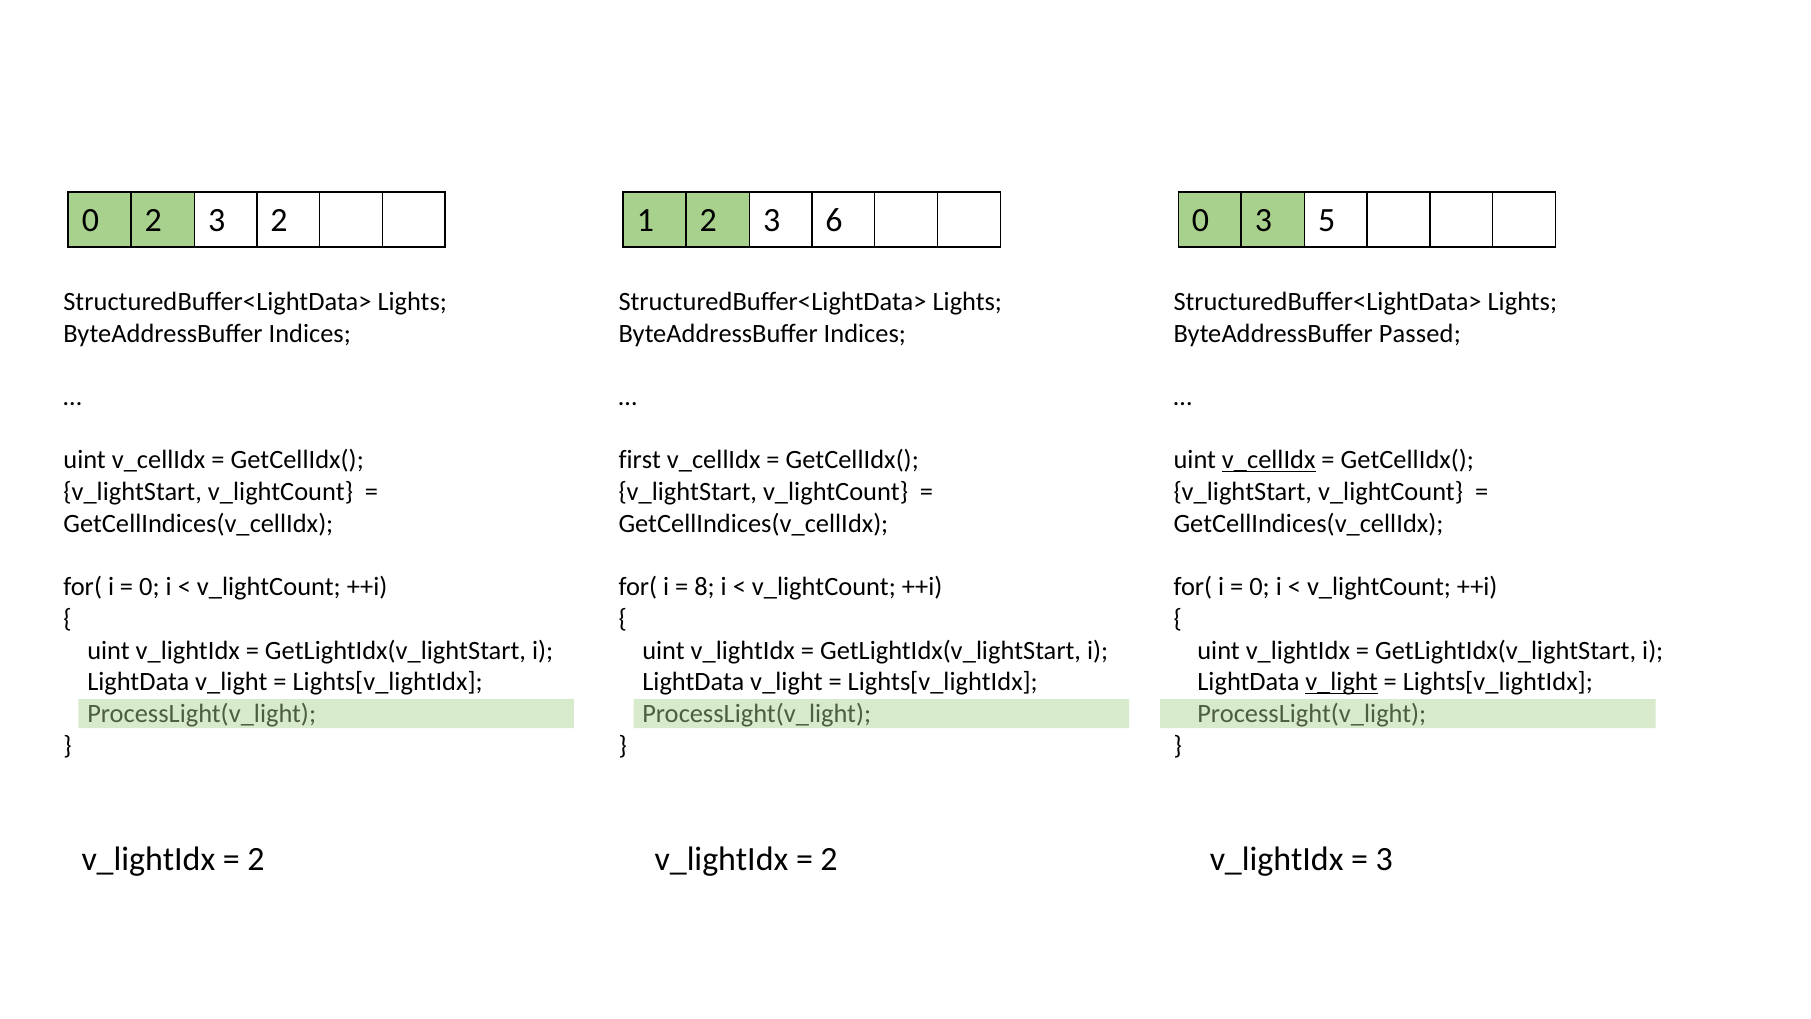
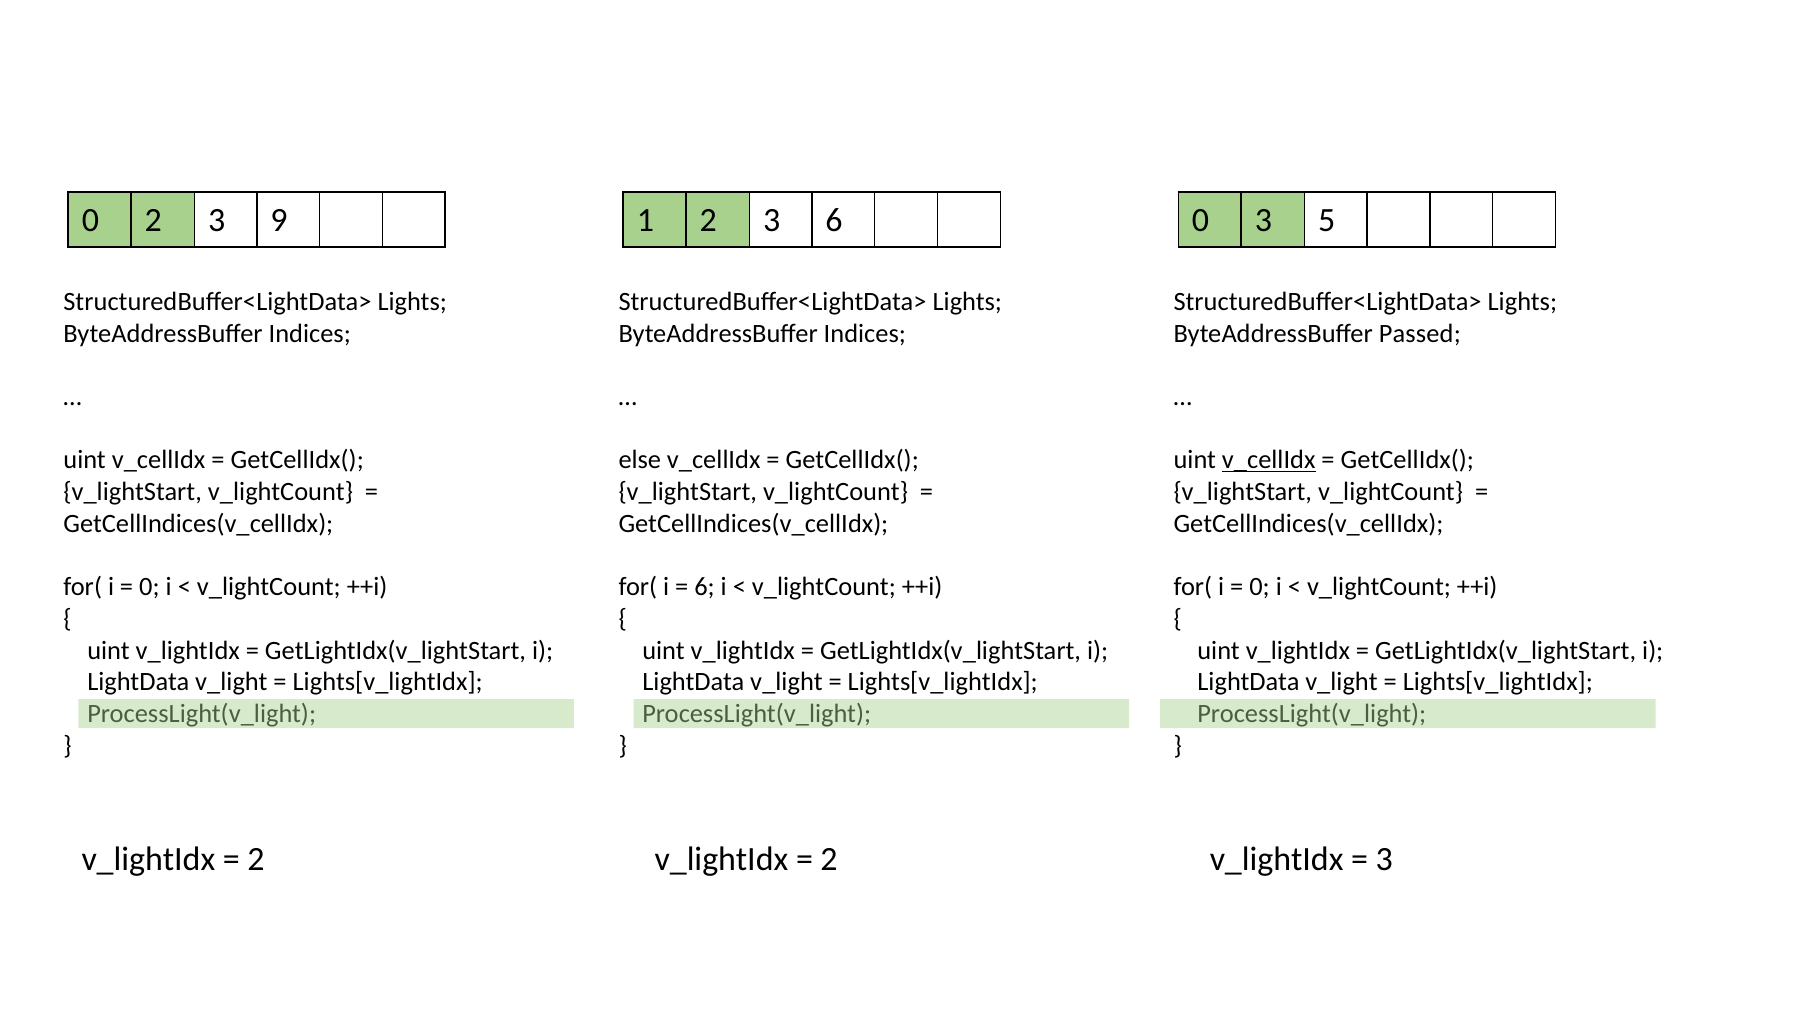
3 2: 2 -> 9 (279, 220)
first: first -> else (640, 460)
8: 8 -> 6 (704, 587)
v_light underline: present -> none (1341, 682)
